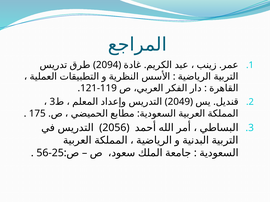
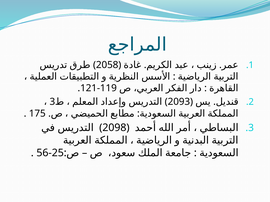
2094: 2094 -> 2058 (107, 65)
2049: 2049 -> 2093 (179, 102)
2056: 2056 -> 2098 (114, 128)
